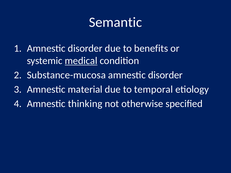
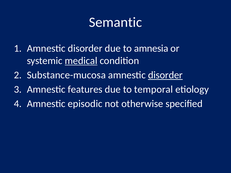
benefits: benefits -> amnesia (151, 48)
disorder underline: none -> present (165, 75)
material: material -> features (85, 90)
thinking: thinking -> episodic (85, 104)
